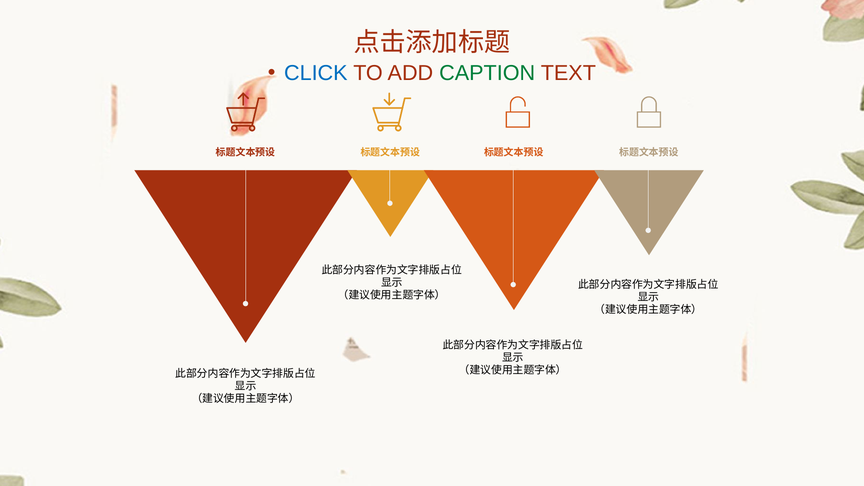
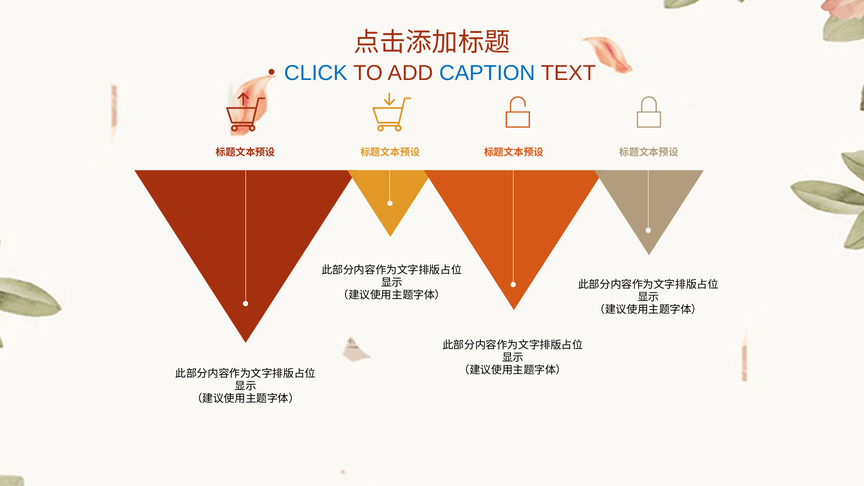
CAPTION colour: green -> blue (487, 73)
